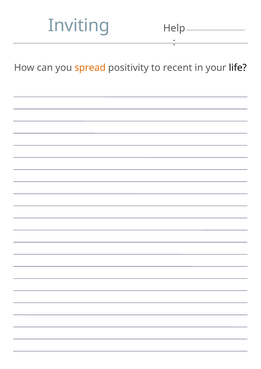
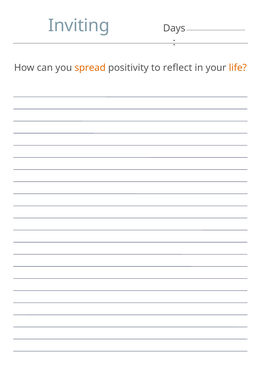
Help: Help -> Days (174, 28)
recent: recent -> reflect (178, 68)
life colour: black -> orange (238, 68)
